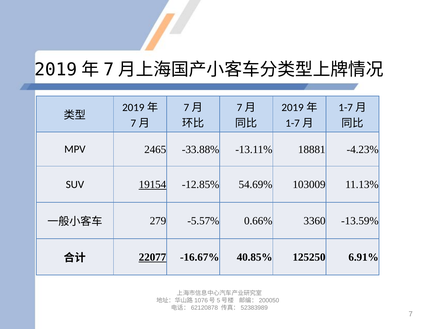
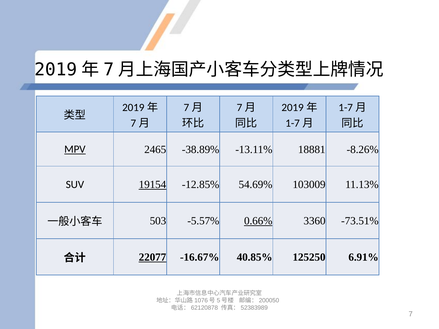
MPV underline: none -> present (75, 149)
-33.88%: -33.88% -> -38.89% (201, 150)
-4.23%: -4.23% -> -8.26% (363, 150)
279: 279 -> 503 (158, 221)
0.66% underline: none -> present (258, 221)
-13.59%: -13.59% -> -73.51% (360, 221)
